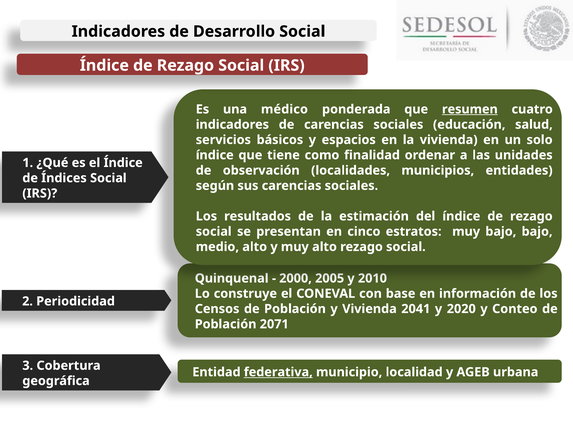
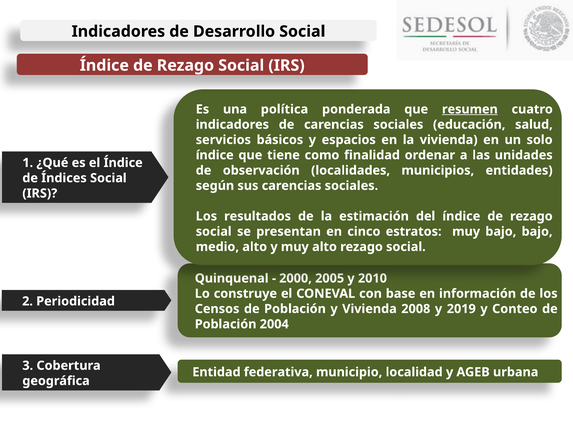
médico: médico -> política (284, 109)
2041: 2041 -> 2008 (416, 309)
2020: 2020 -> 2019 (461, 309)
2071: 2071 -> 2004 (274, 324)
federativa underline: present -> none (278, 372)
